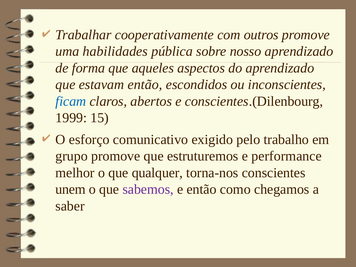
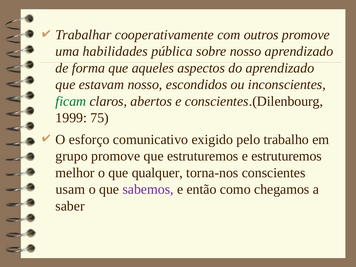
estavam então: então -> nosso (145, 85)
ficam colour: blue -> green (71, 101)
15: 15 -> 75 (100, 118)
e performance: performance -> estruturemos (287, 156)
unem: unem -> usam (70, 189)
